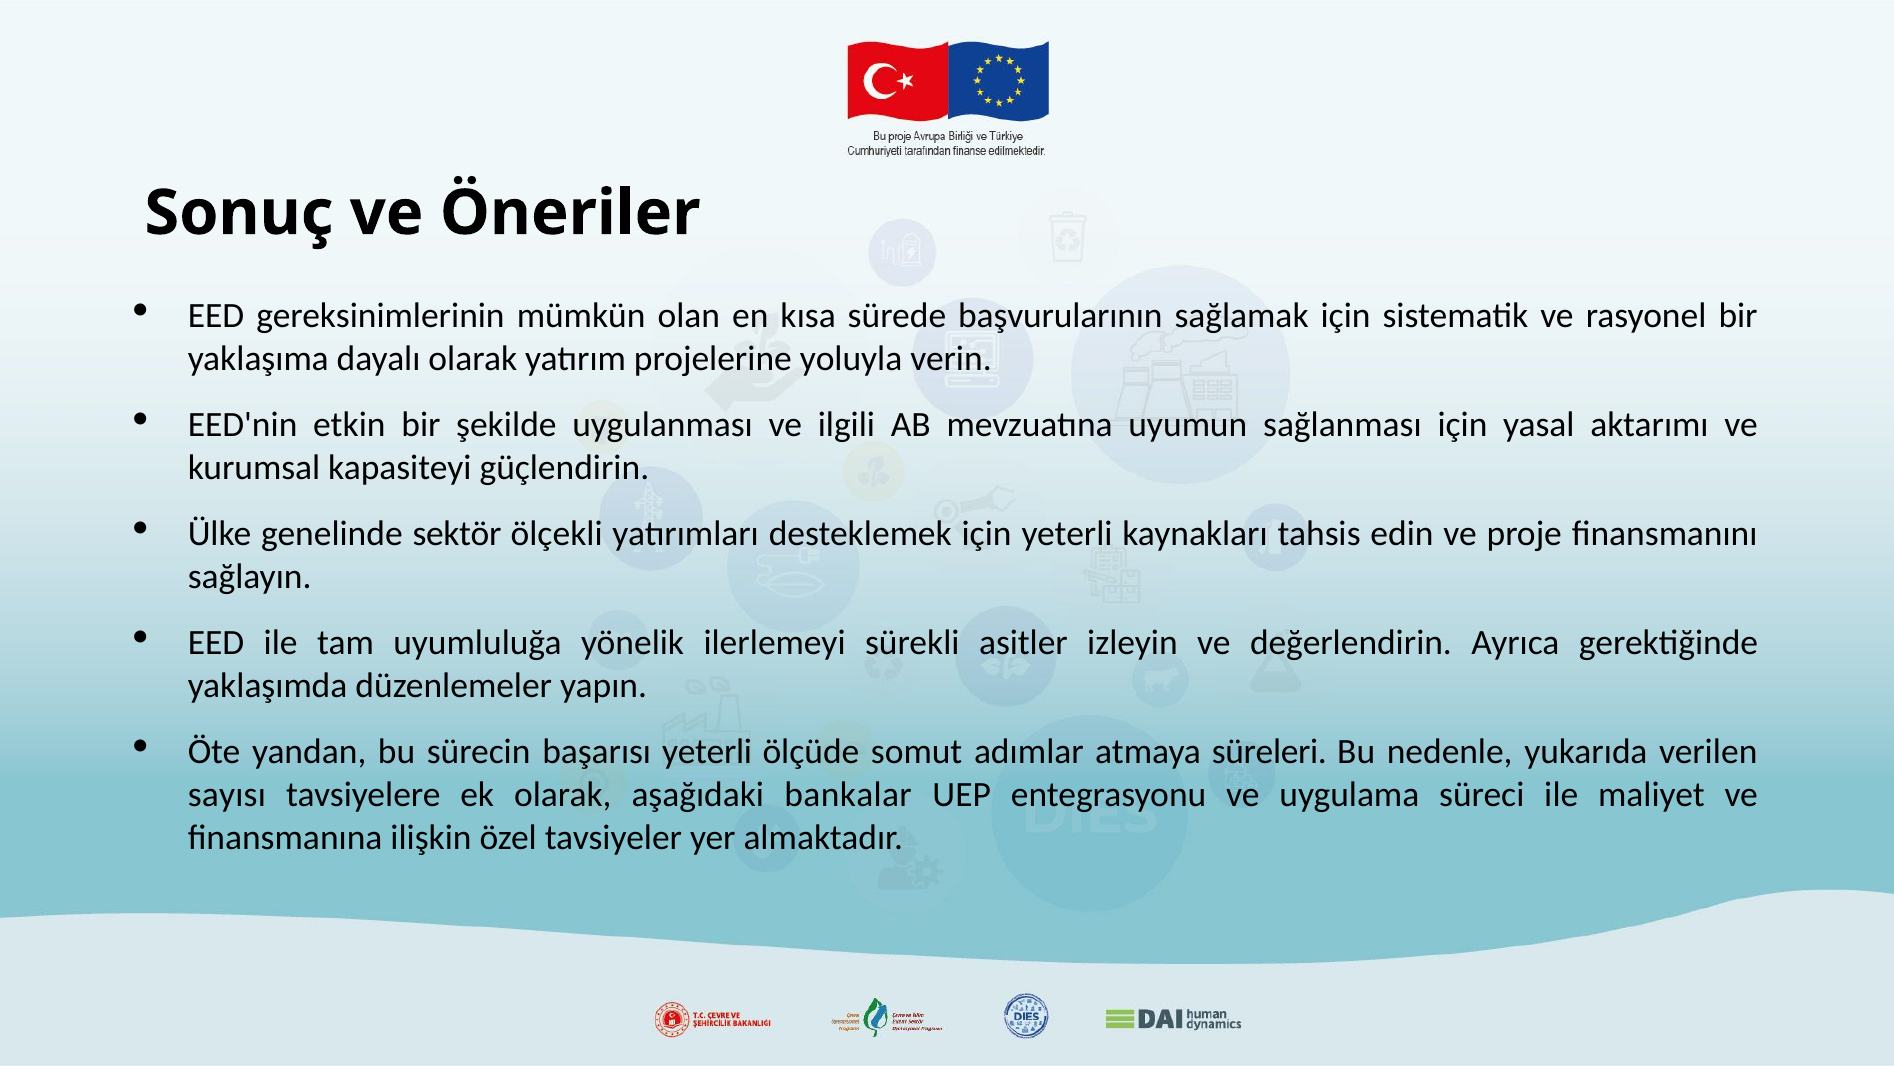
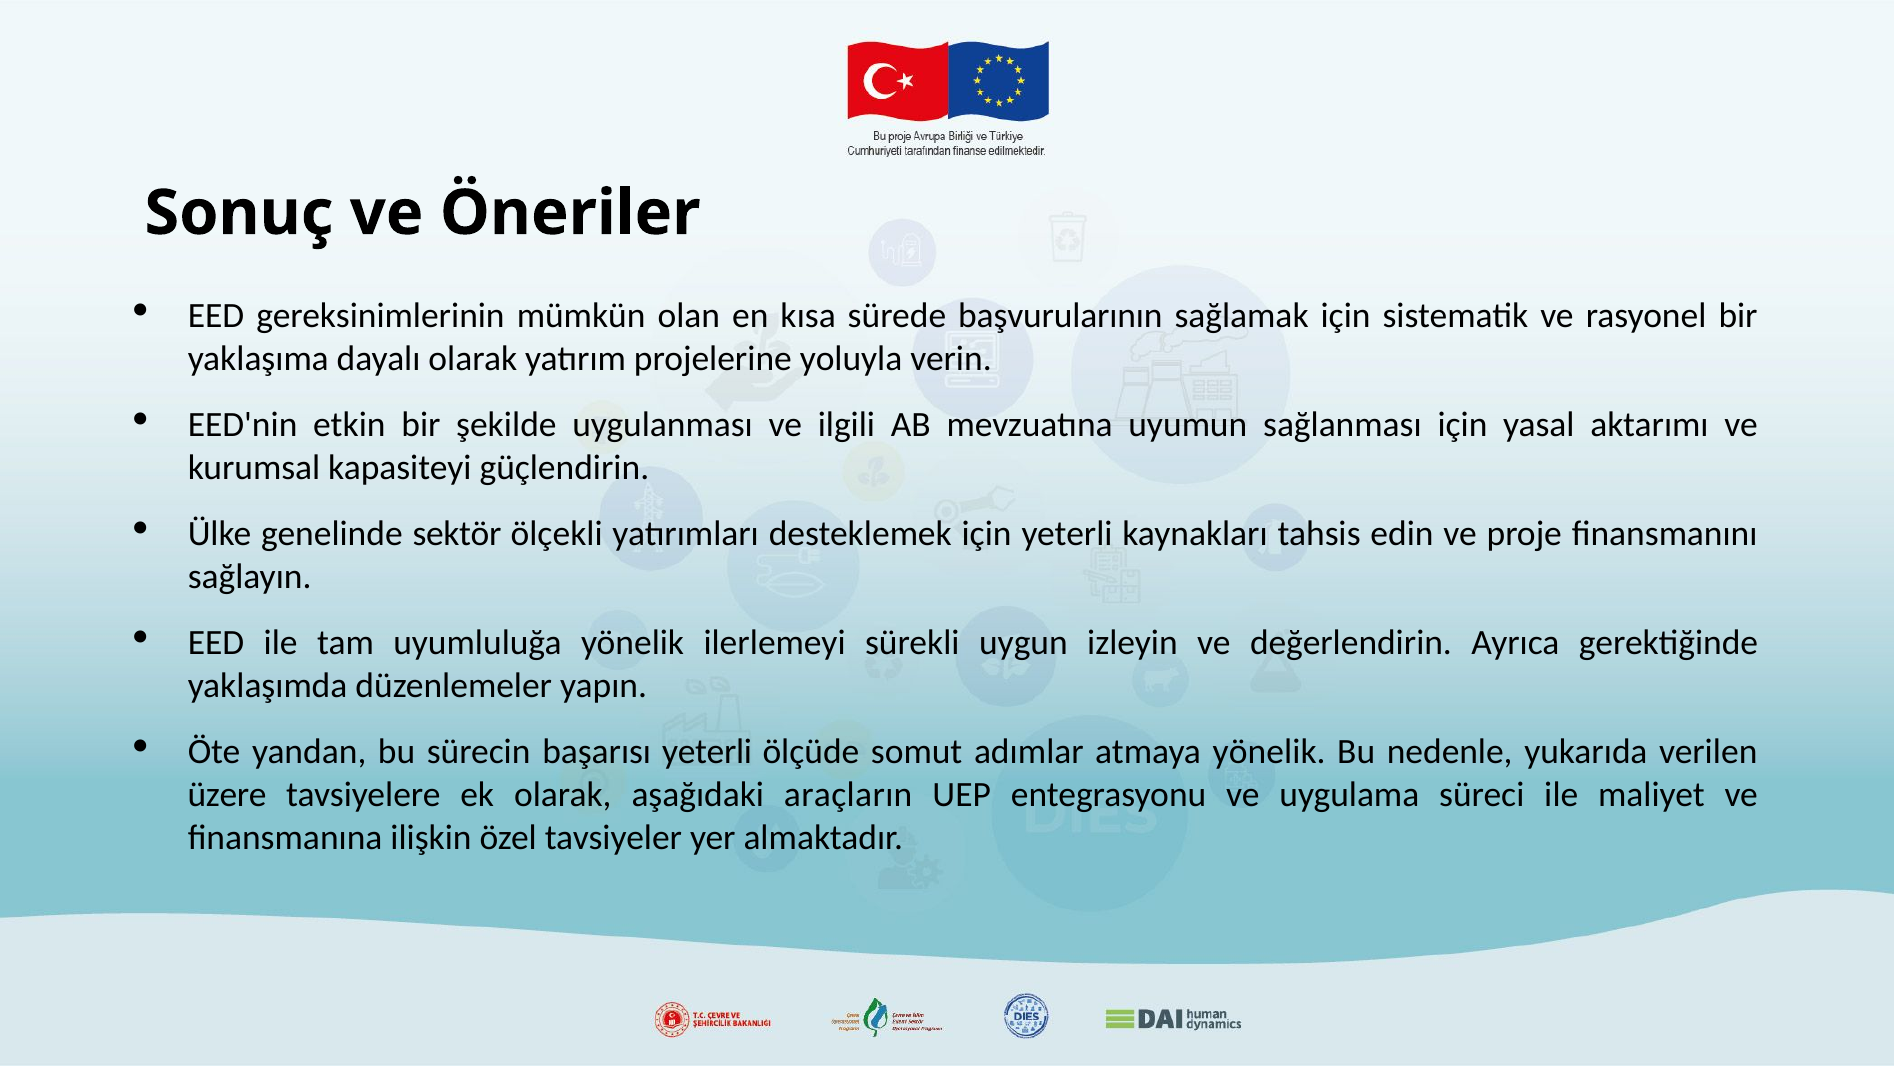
asitler: asitler -> uygun (1023, 643)
atmaya süreleri: süreleri -> yönelik (1269, 752)
sayısı: sayısı -> üzere (227, 794)
bankalar: bankalar -> araçların (848, 794)
